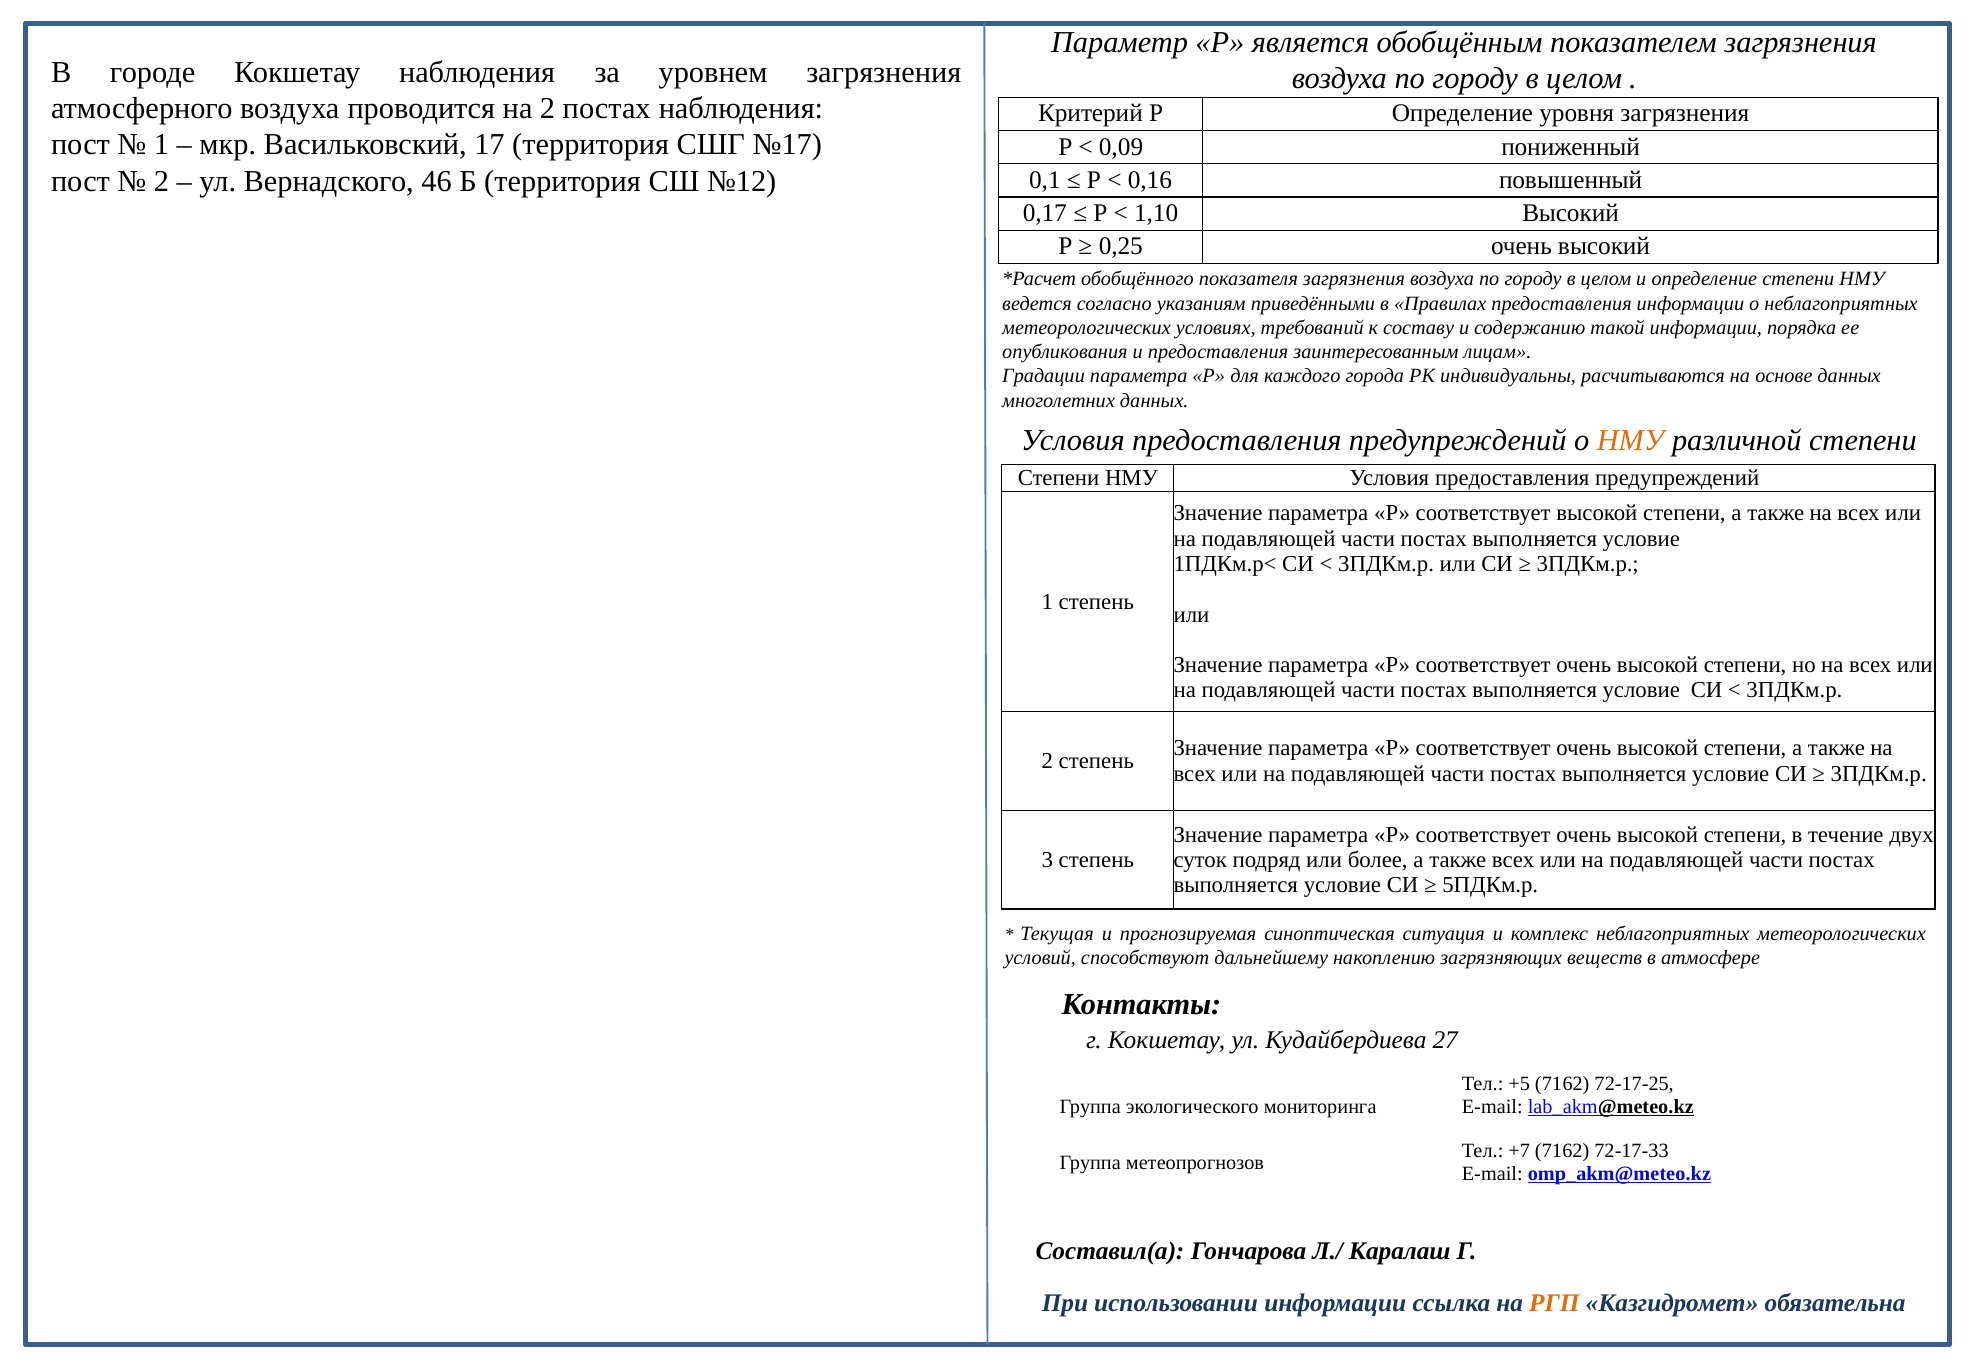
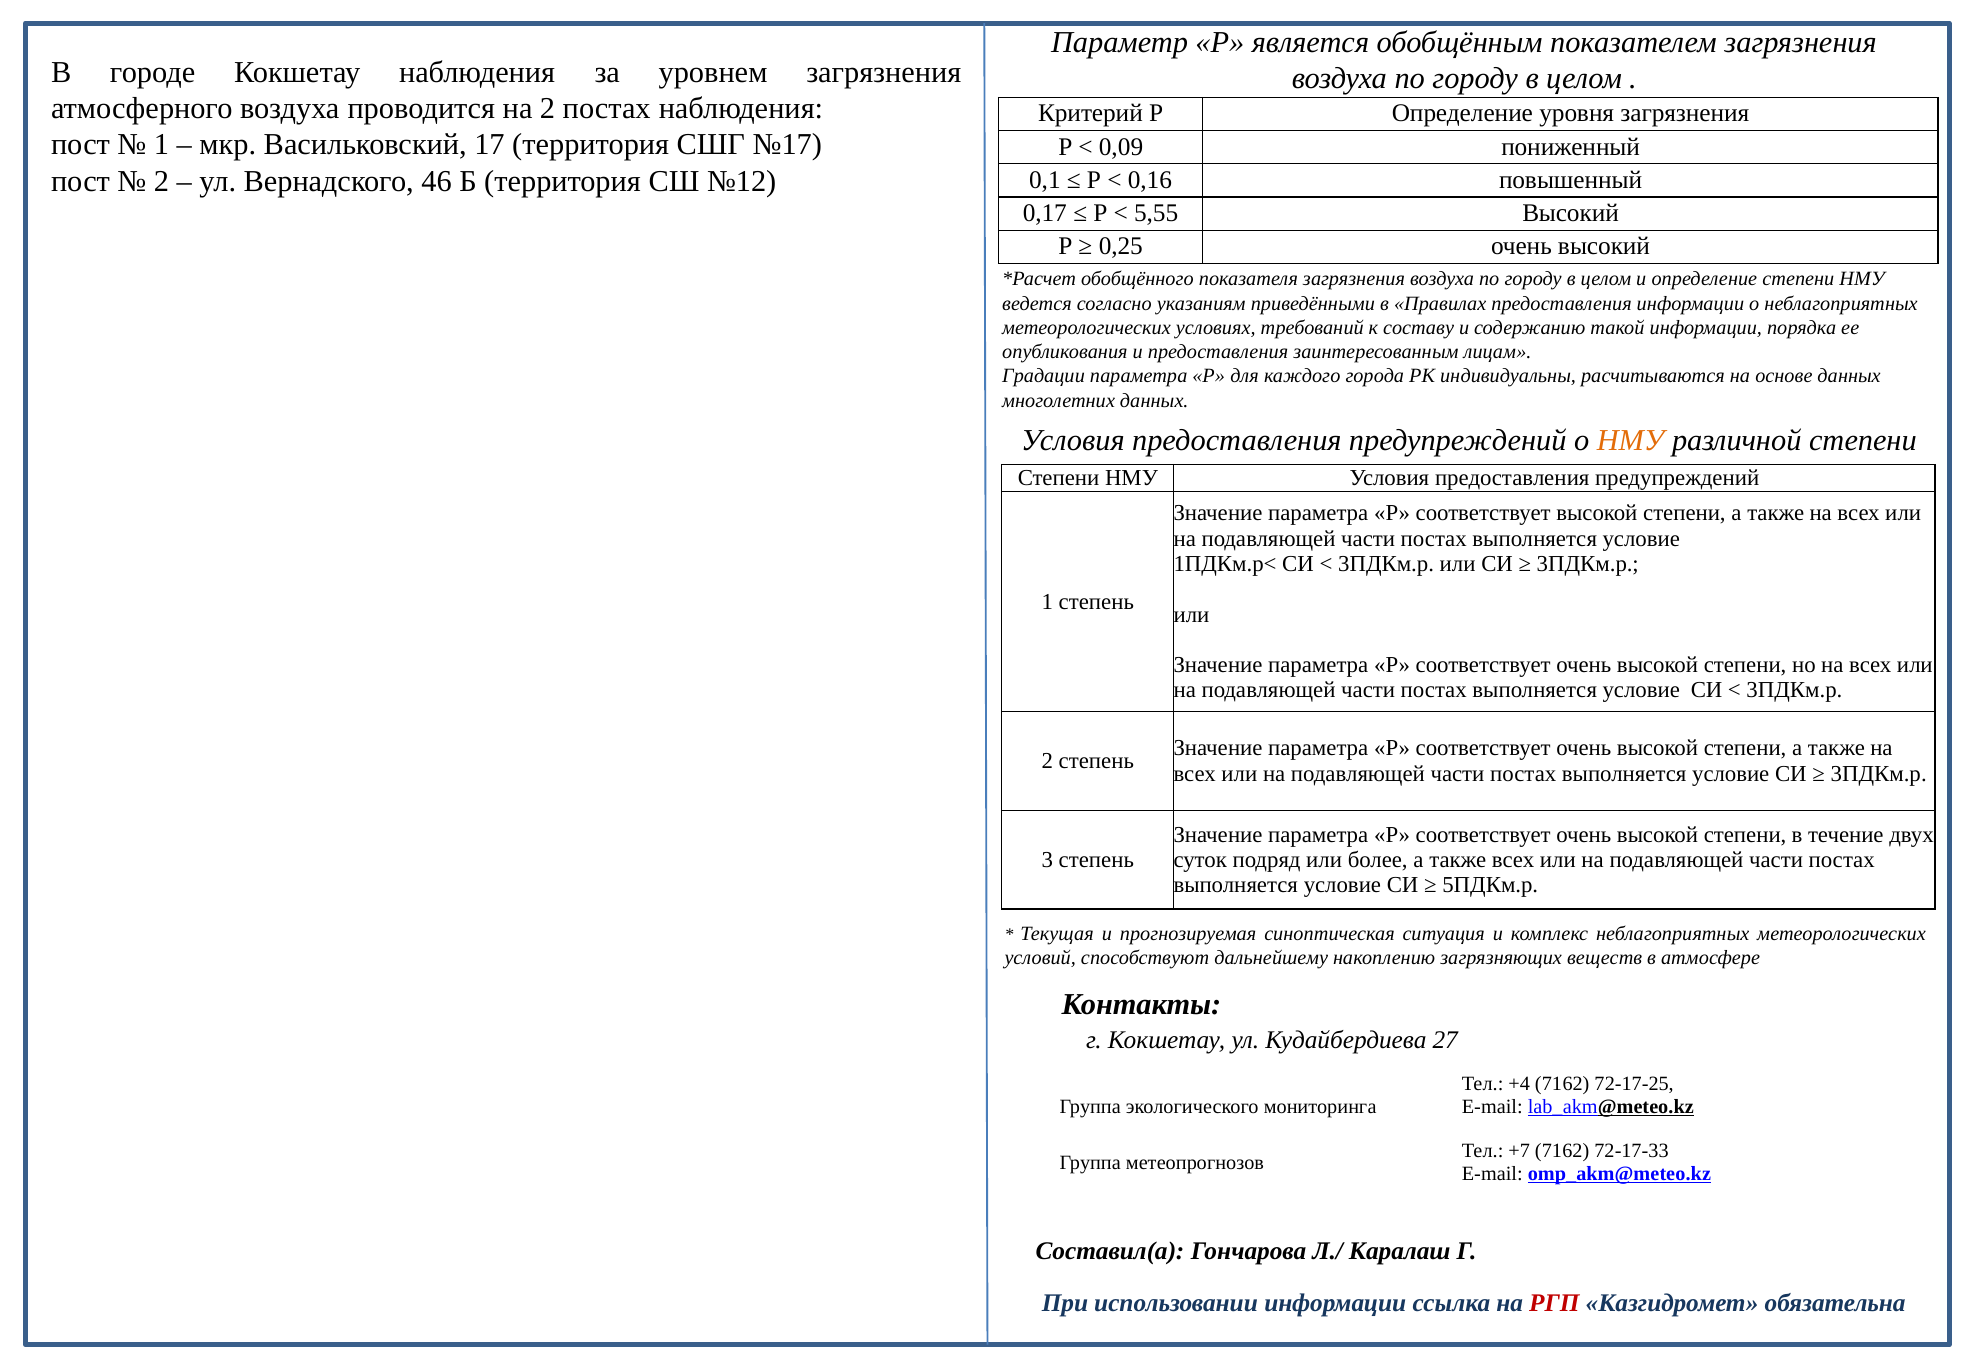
1,10: 1,10 -> 5,55 (1156, 213)
+5: +5 -> +4 (1519, 1084)
РГП colour: orange -> red (1554, 1302)
